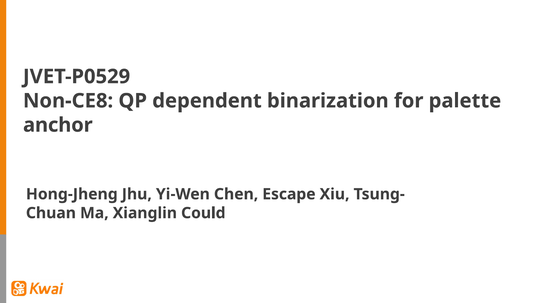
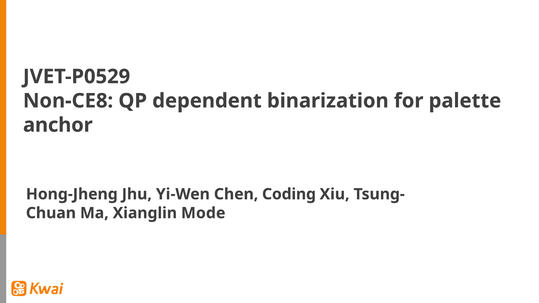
Escape: Escape -> Coding (289, 194)
Could: Could -> Mode (203, 213)
